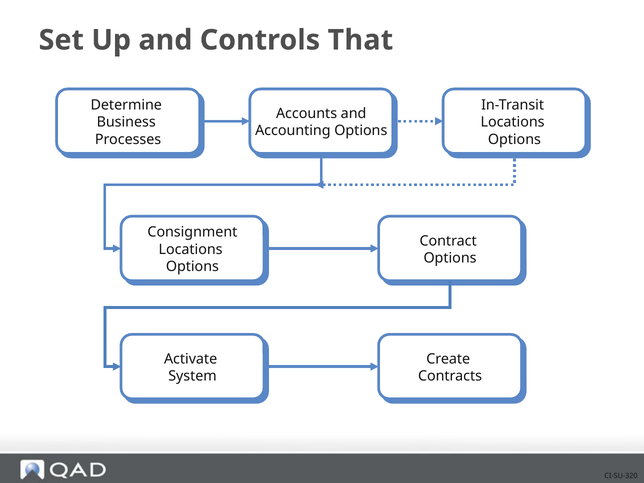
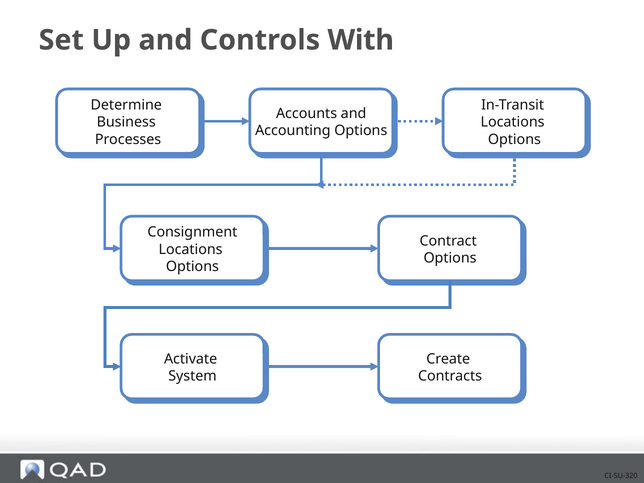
That: That -> With (361, 40)
